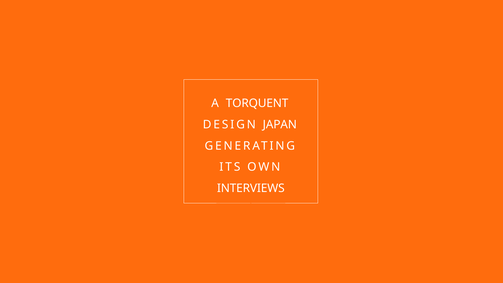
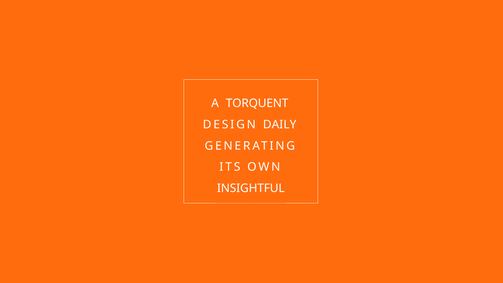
JAPAN: JAPAN -> DAILY (280, 125)
INTERVIEWS: INTERVIEWS -> INSIGHTFUL (251, 188)
